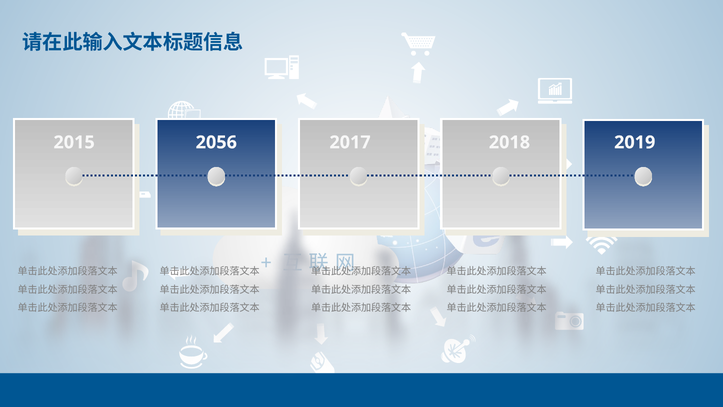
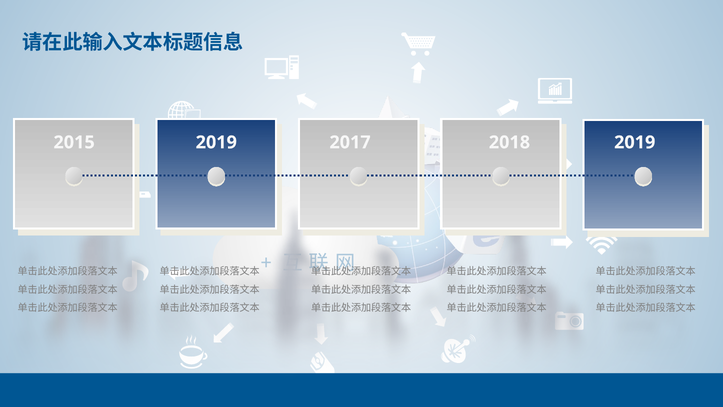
2056: 2056 -> 2019 (216, 142)
